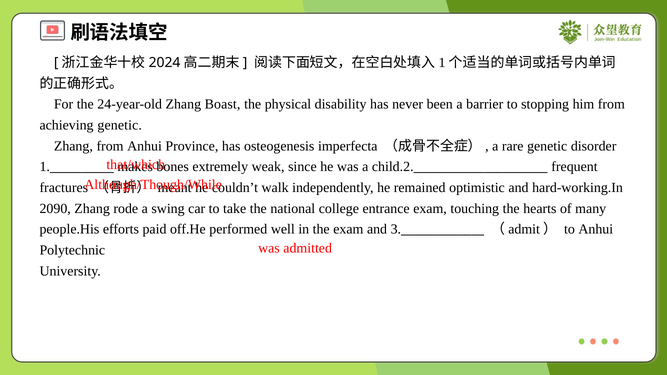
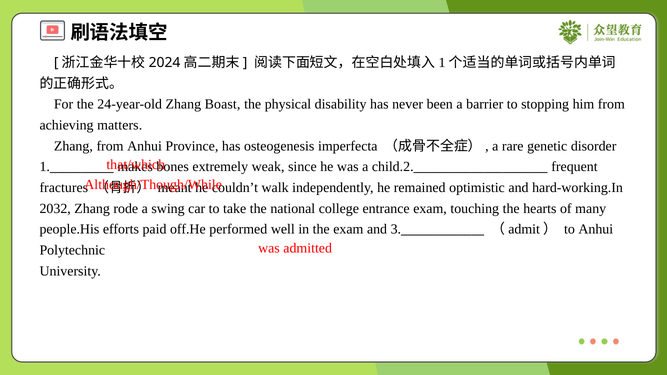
achieving genetic: genetic -> matters (120, 125)
2090: 2090 -> 2032 (55, 209)
